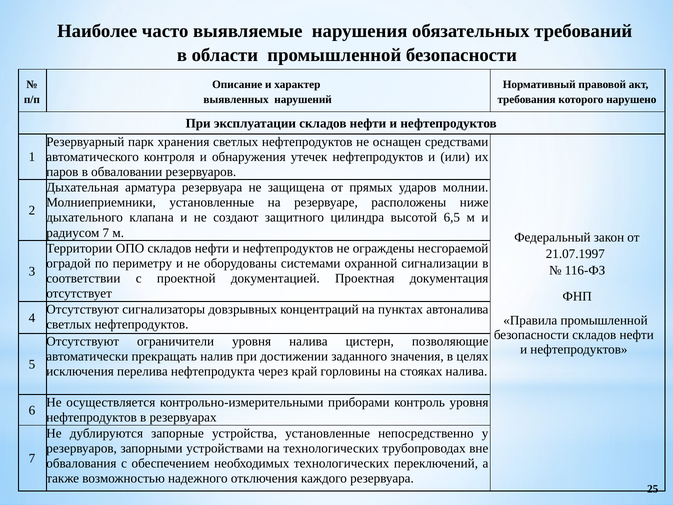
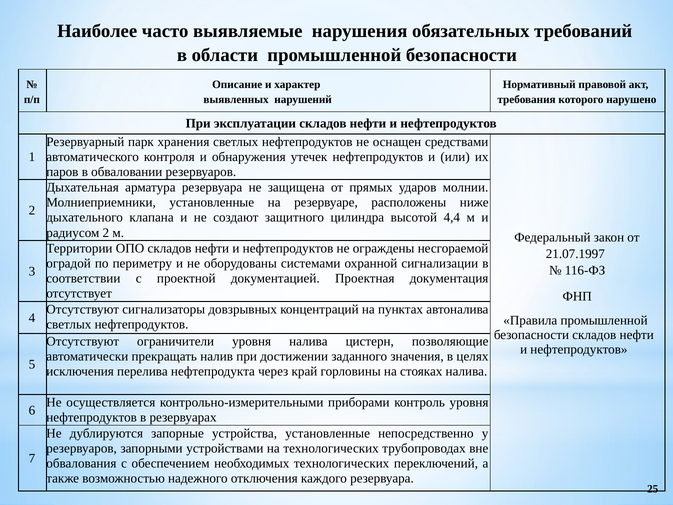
6,5: 6,5 -> 4,4 (452, 218)
радиусом 7: 7 -> 2 (106, 233)
